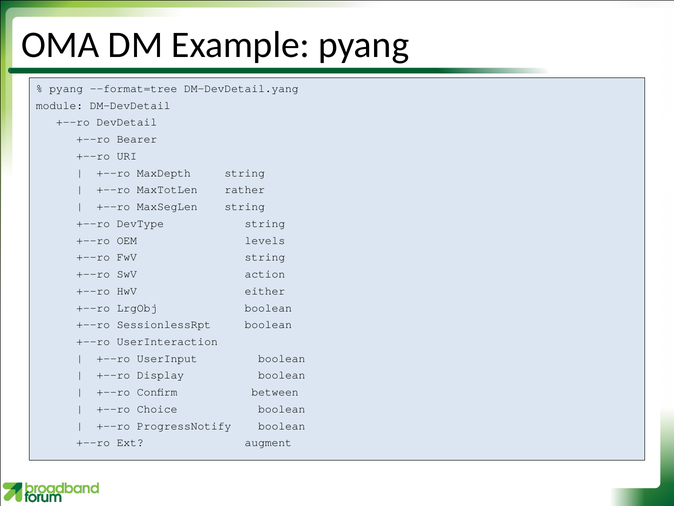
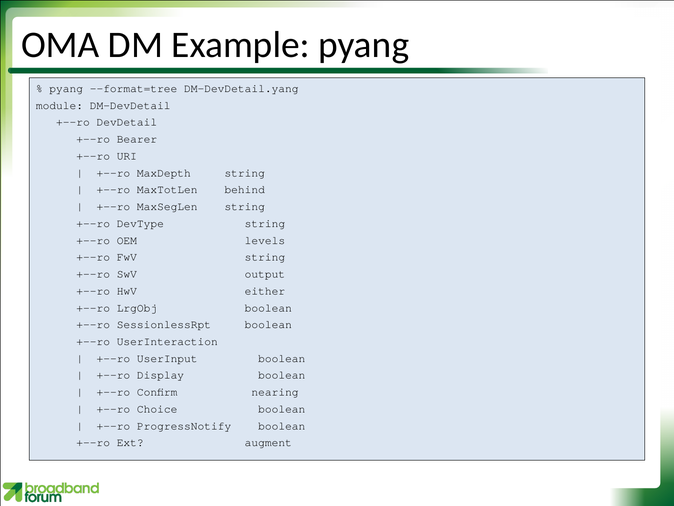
rather: rather -> behind (245, 190)
action: action -> output (265, 274)
between: between -> nearing (275, 392)
